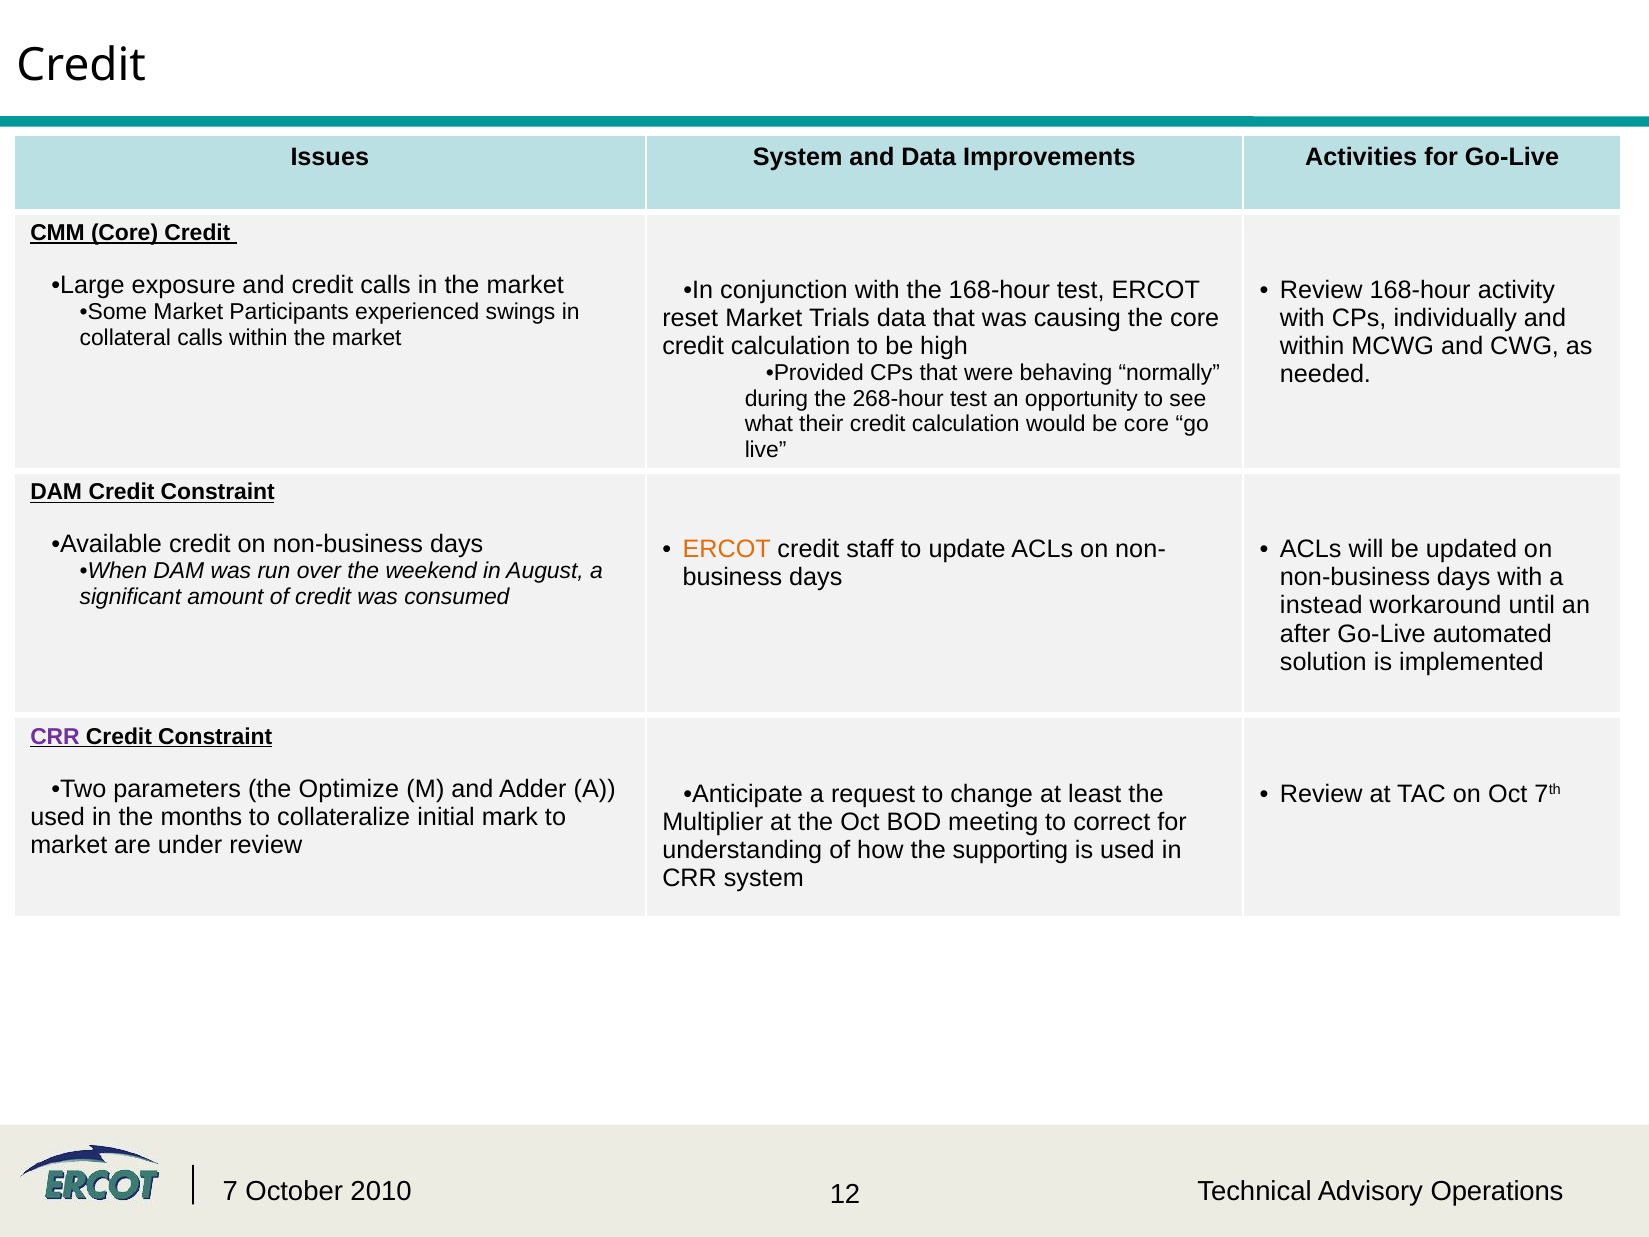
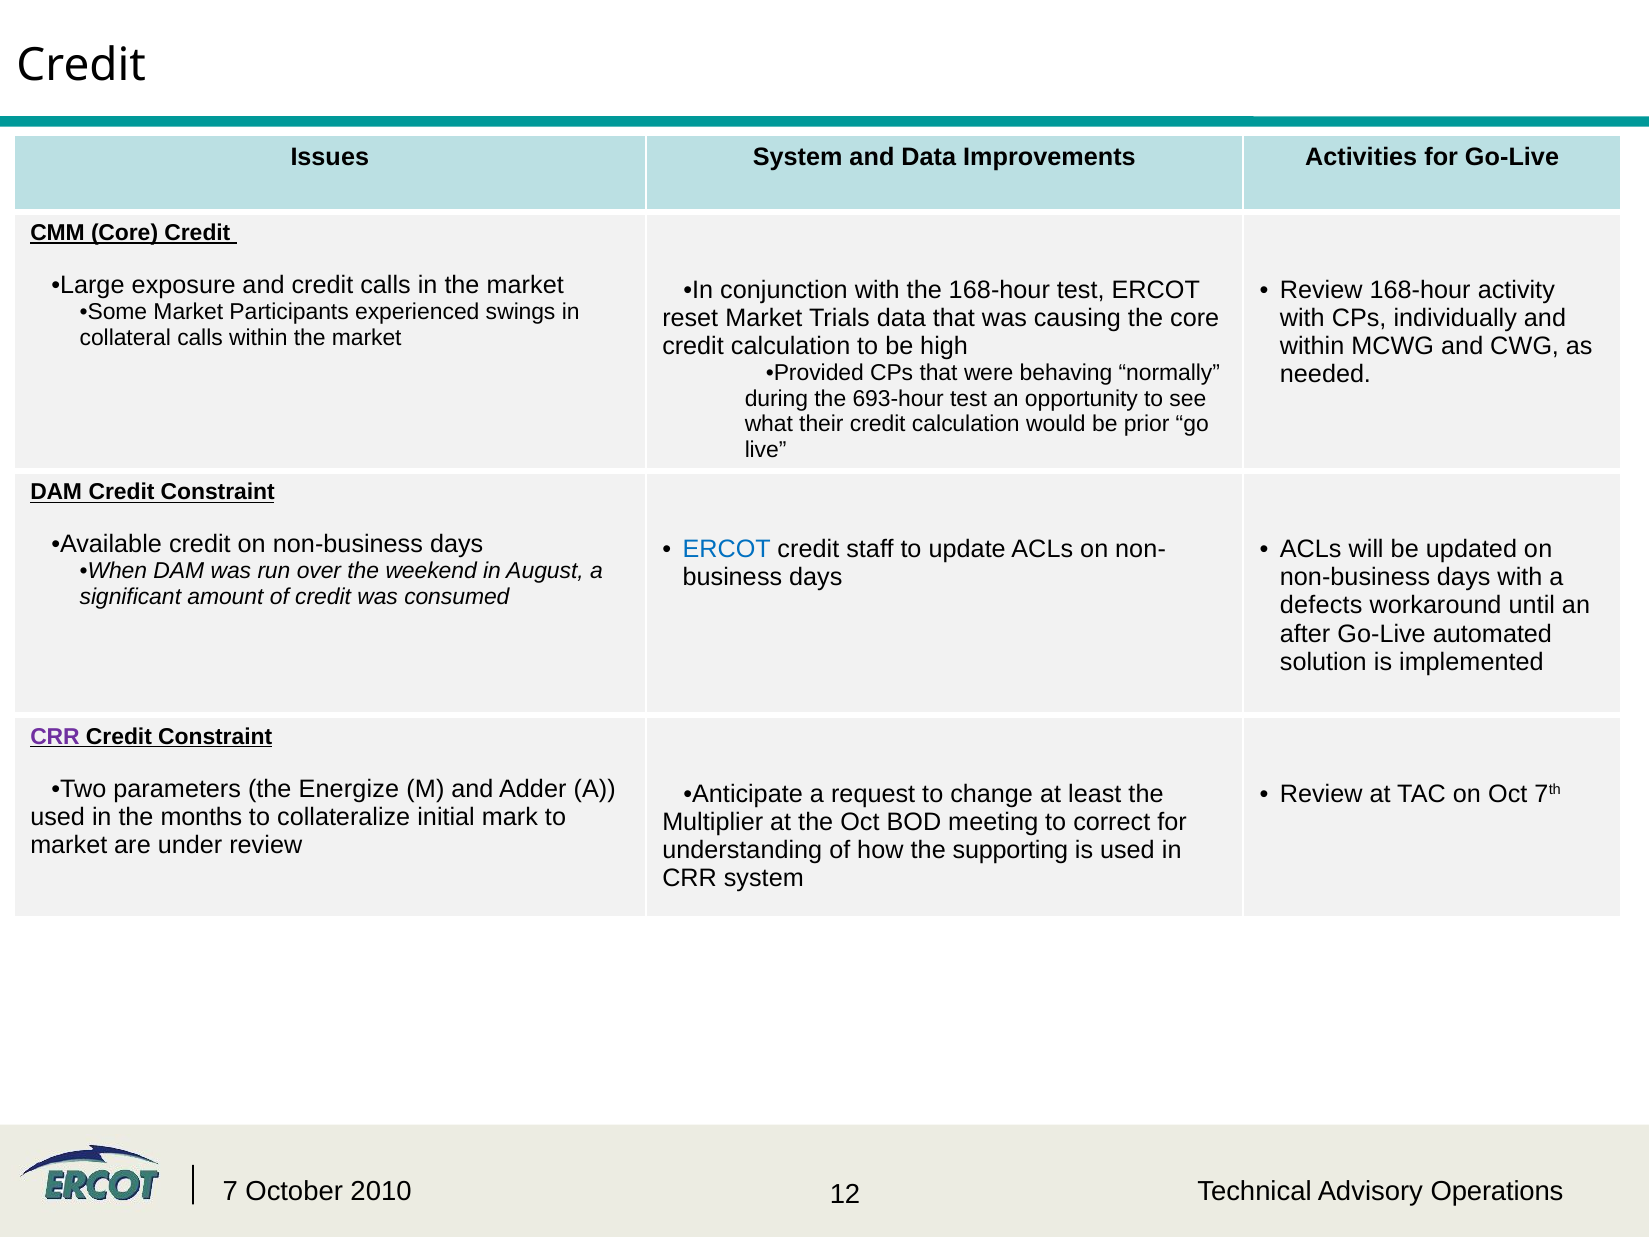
268-hour: 268-hour -> 693-hour (898, 399)
be core: core -> prior (1147, 424)
ERCOT colour: orange -> blue (727, 549)
instead: instead -> defects (1321, 606)
Optimize: Optimize -> Energize (349, 789)
